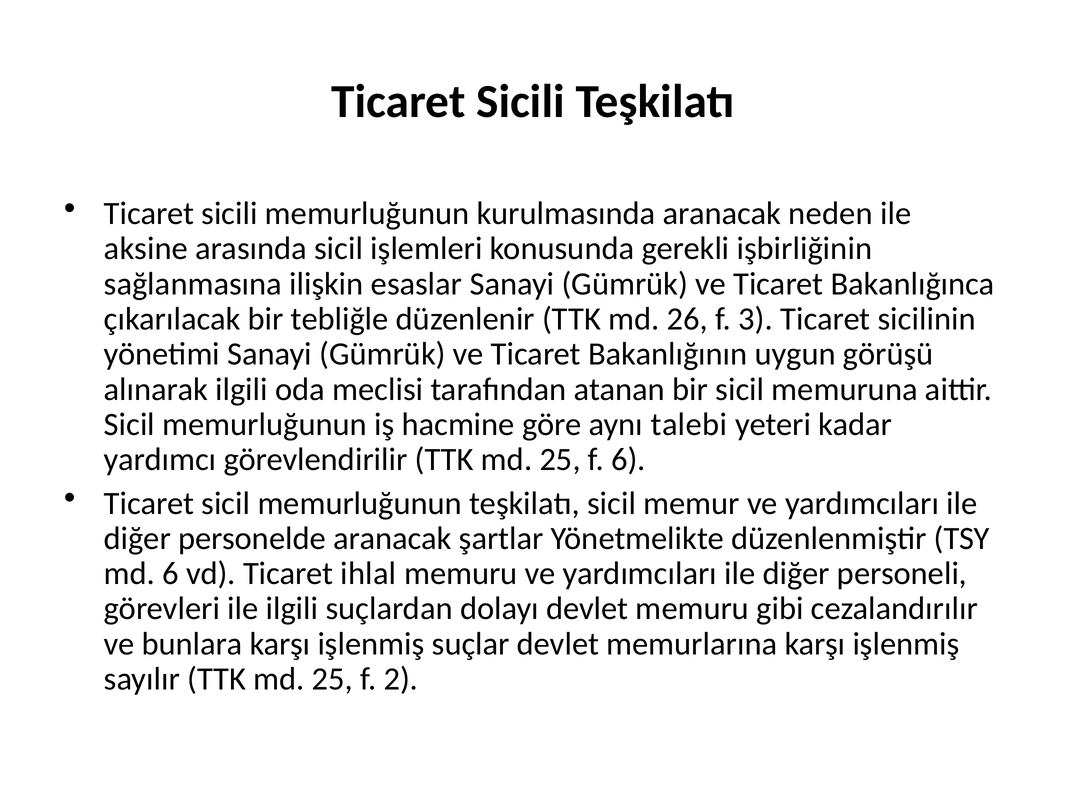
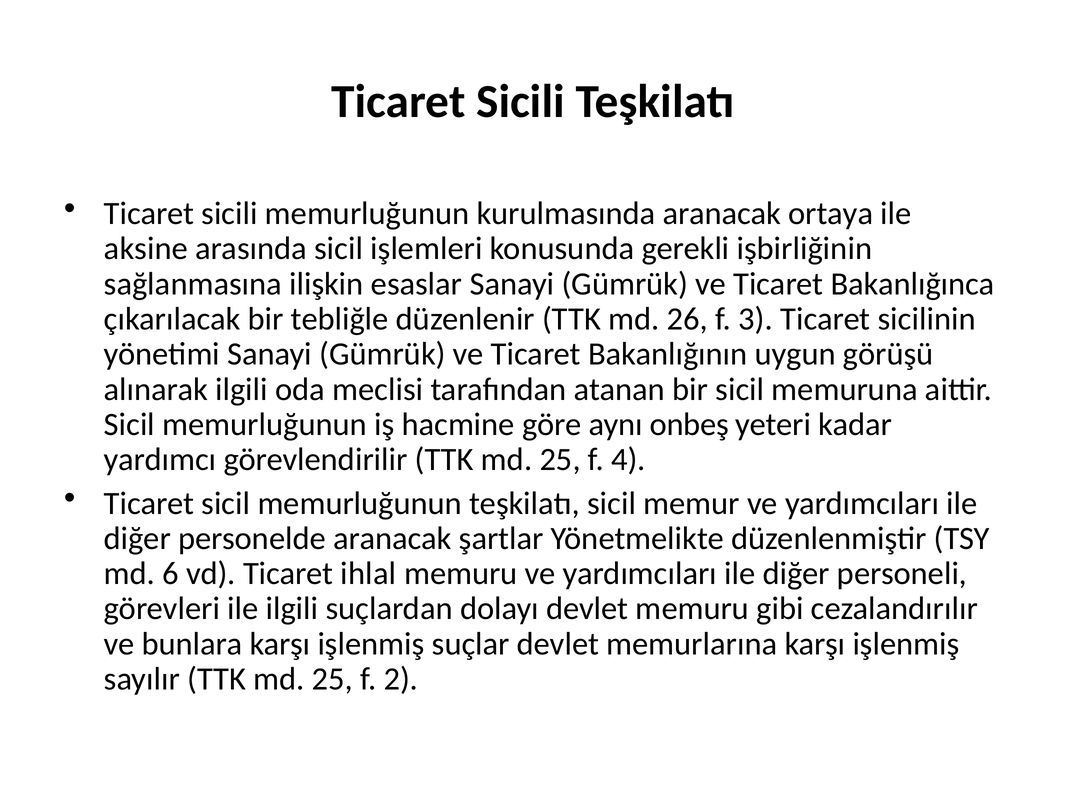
neden: neden -> ortaya (831, 214)
talebi: talebi -> onbeş (689, 425)
f 6: 6 -> 4 (628, 460)
